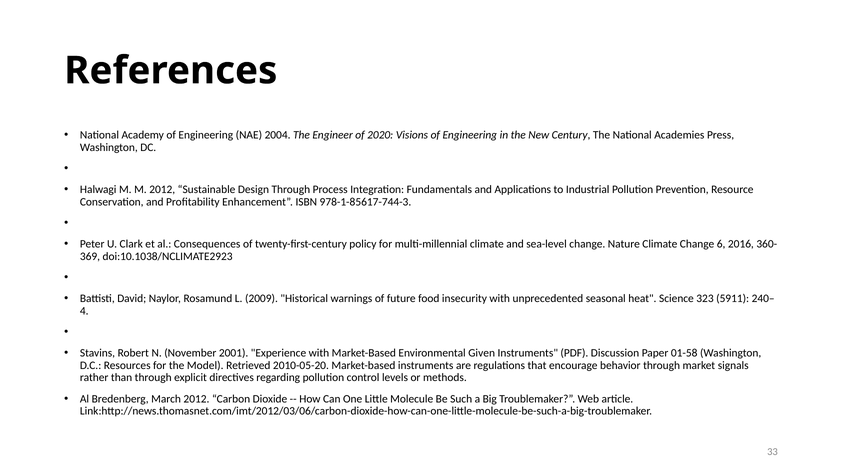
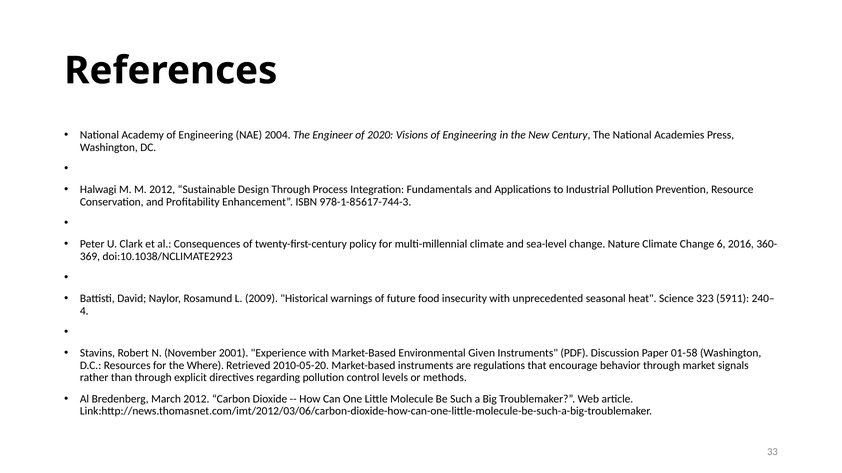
Model: Model -> Where (205, 366)
